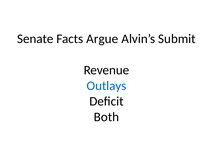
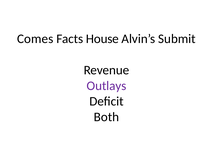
Senate: Senate -> Comes (35, 39)
Argue: Argue -> House (102, 39)
Outlays colour: blue -> purple (106, 86)
